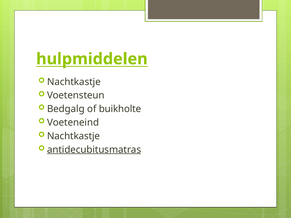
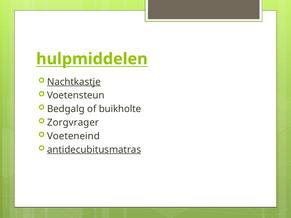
Nachtkastje underline: none -> present (74, 82)
Voeteneind: Voeteneind -> Zorgvrager (73, 123)
Nachtkastje: Nachtkastje -> Voeteneind (73, 136)
